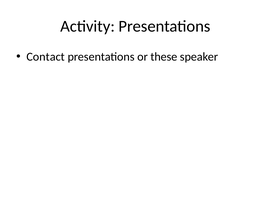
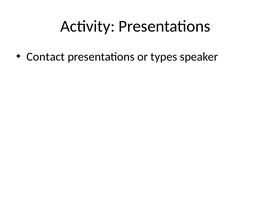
these: these -> types (164, 57)
